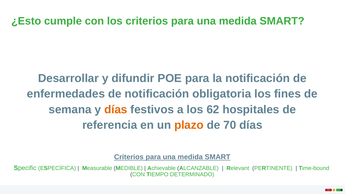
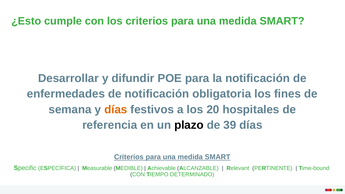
62: 62 -> 20 (213, 110)
plazo colour: orange -> black (189, 125)
70: 70 -> 39 (230, 125)
